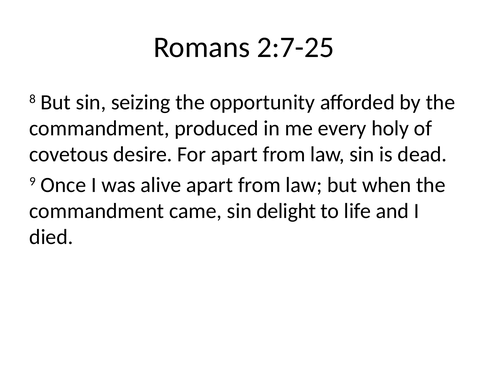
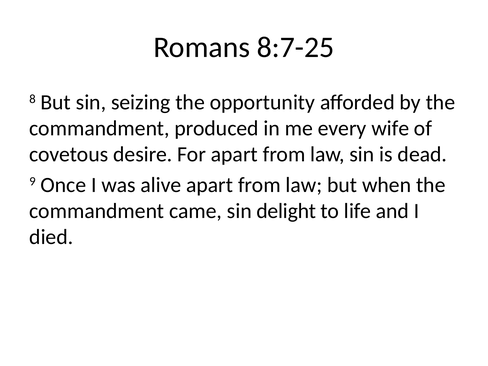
2:7-25: 2:7-25 -> 8:7-25 (296, 47)
holy: holy -> wife (390, 128)
